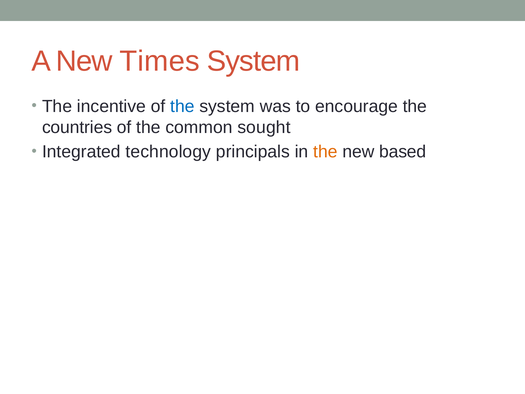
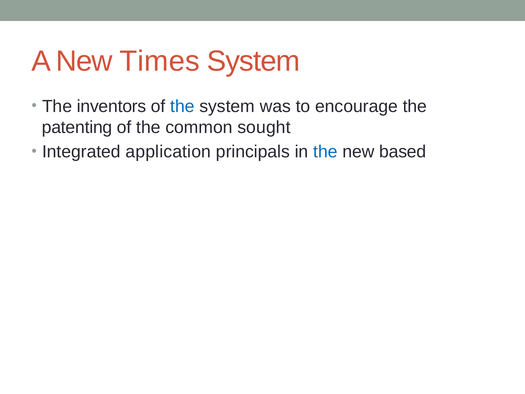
incentive: incentive -> inventors (112, 106)
countries: countries -> patenting (77, 127)
technology: technology -> application (168, 152)
the colour: orange -> blue (325, 152)
